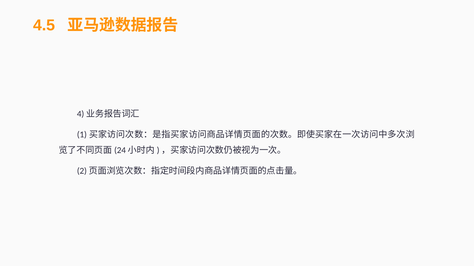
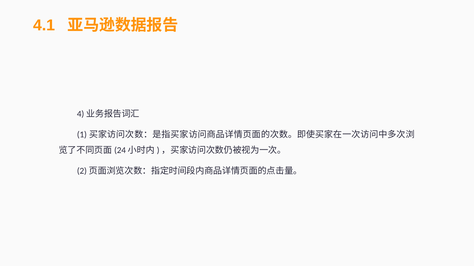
4.5: 4.5 -> 4.1 (44, 25)
